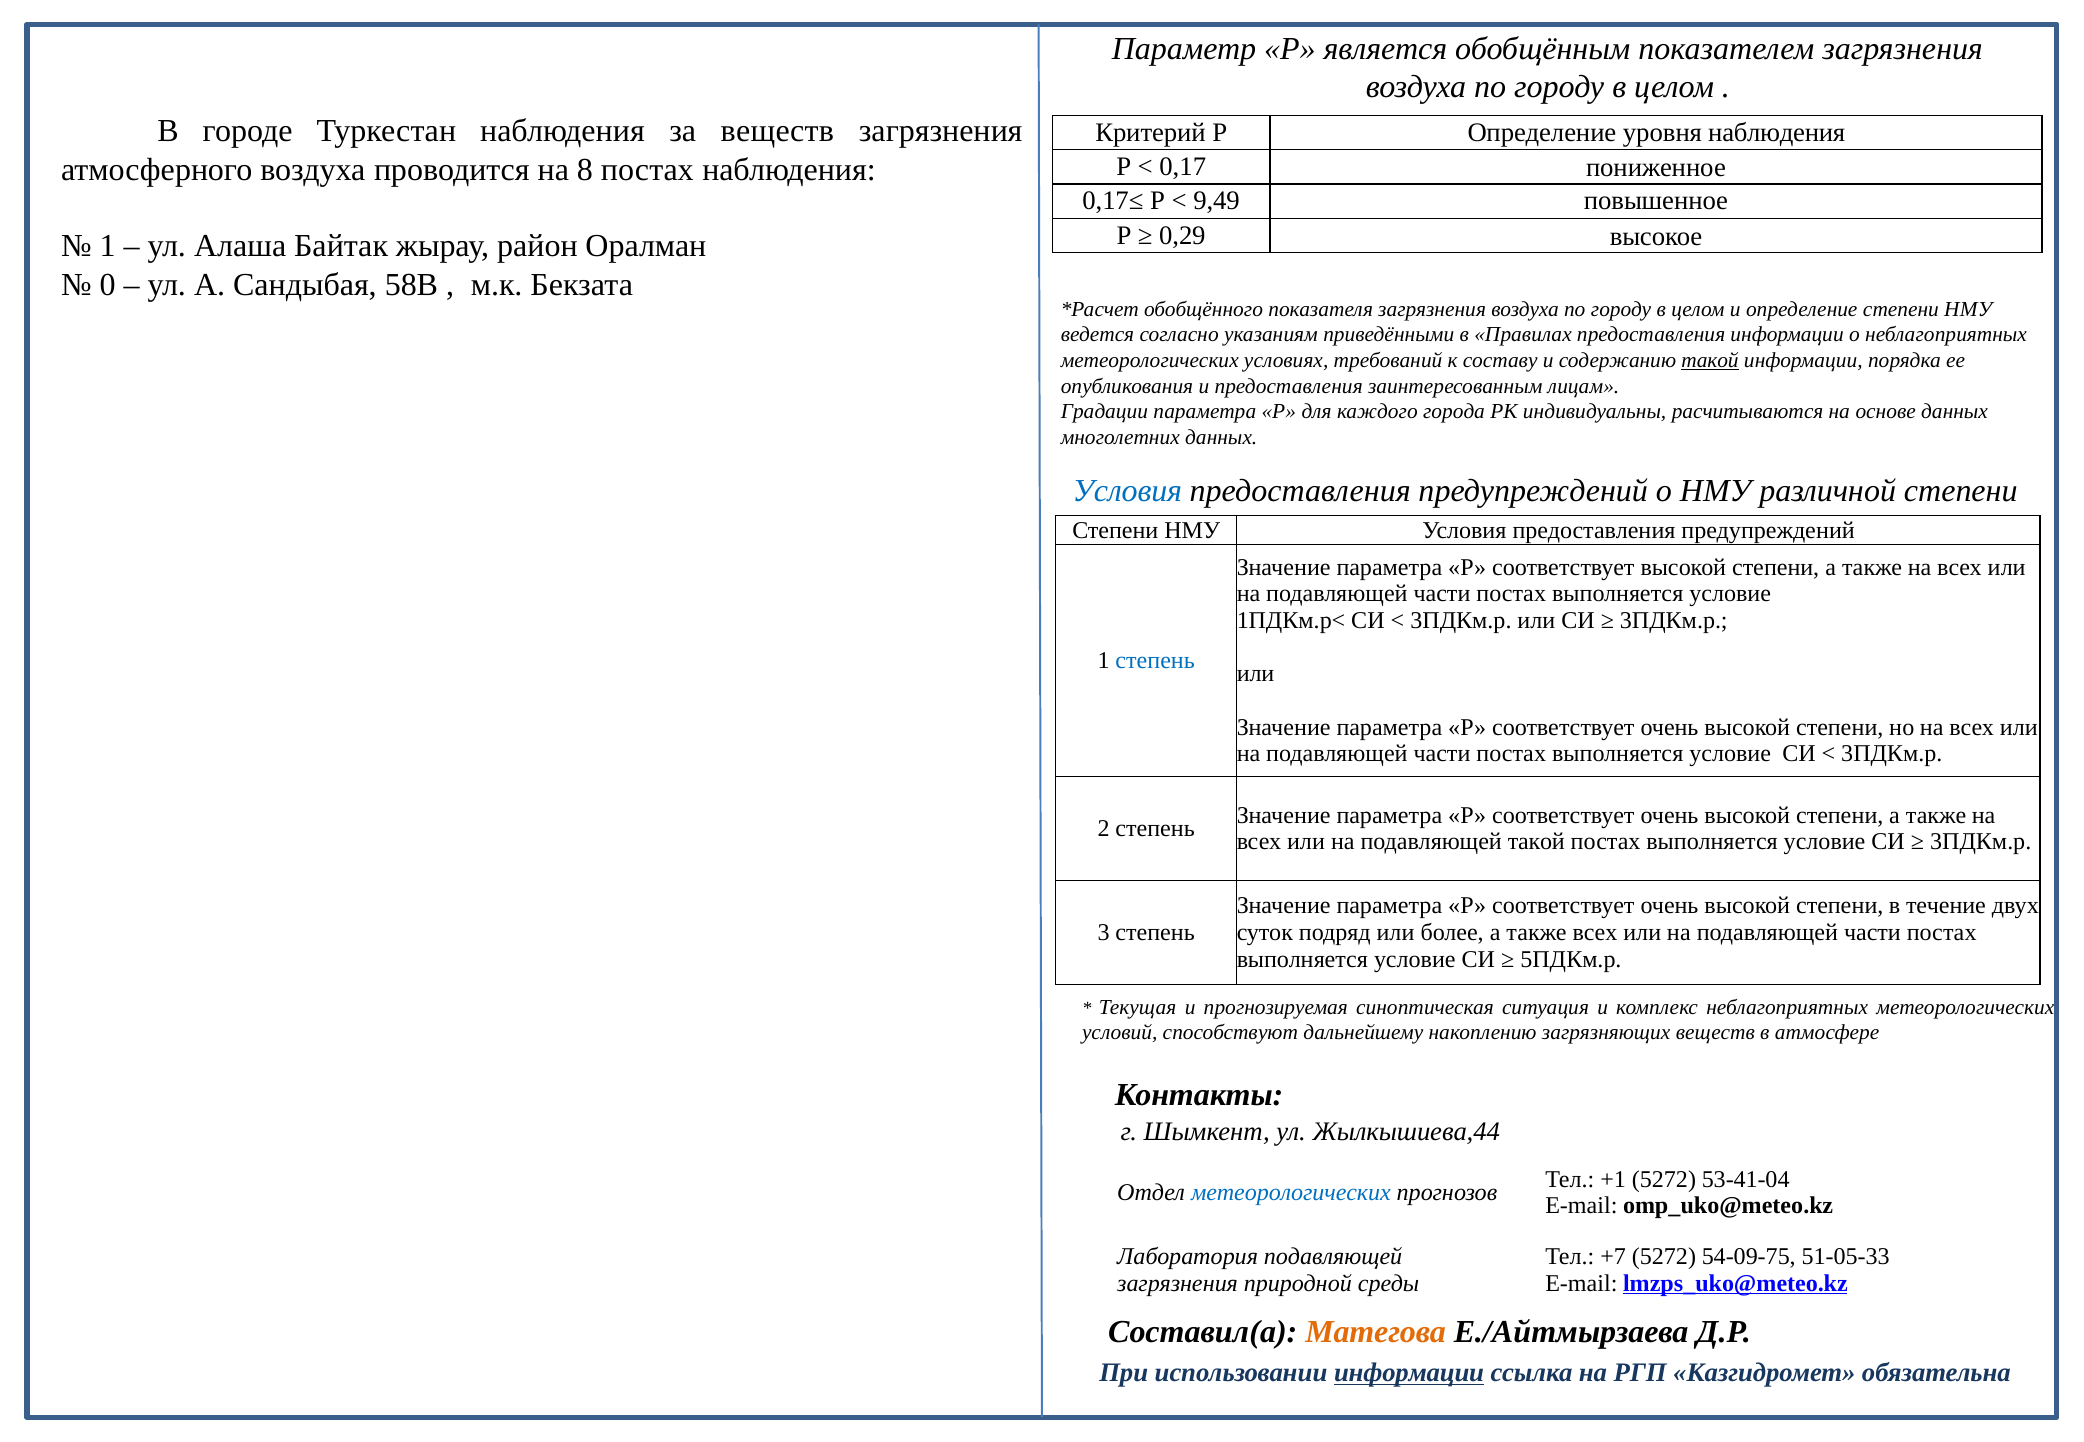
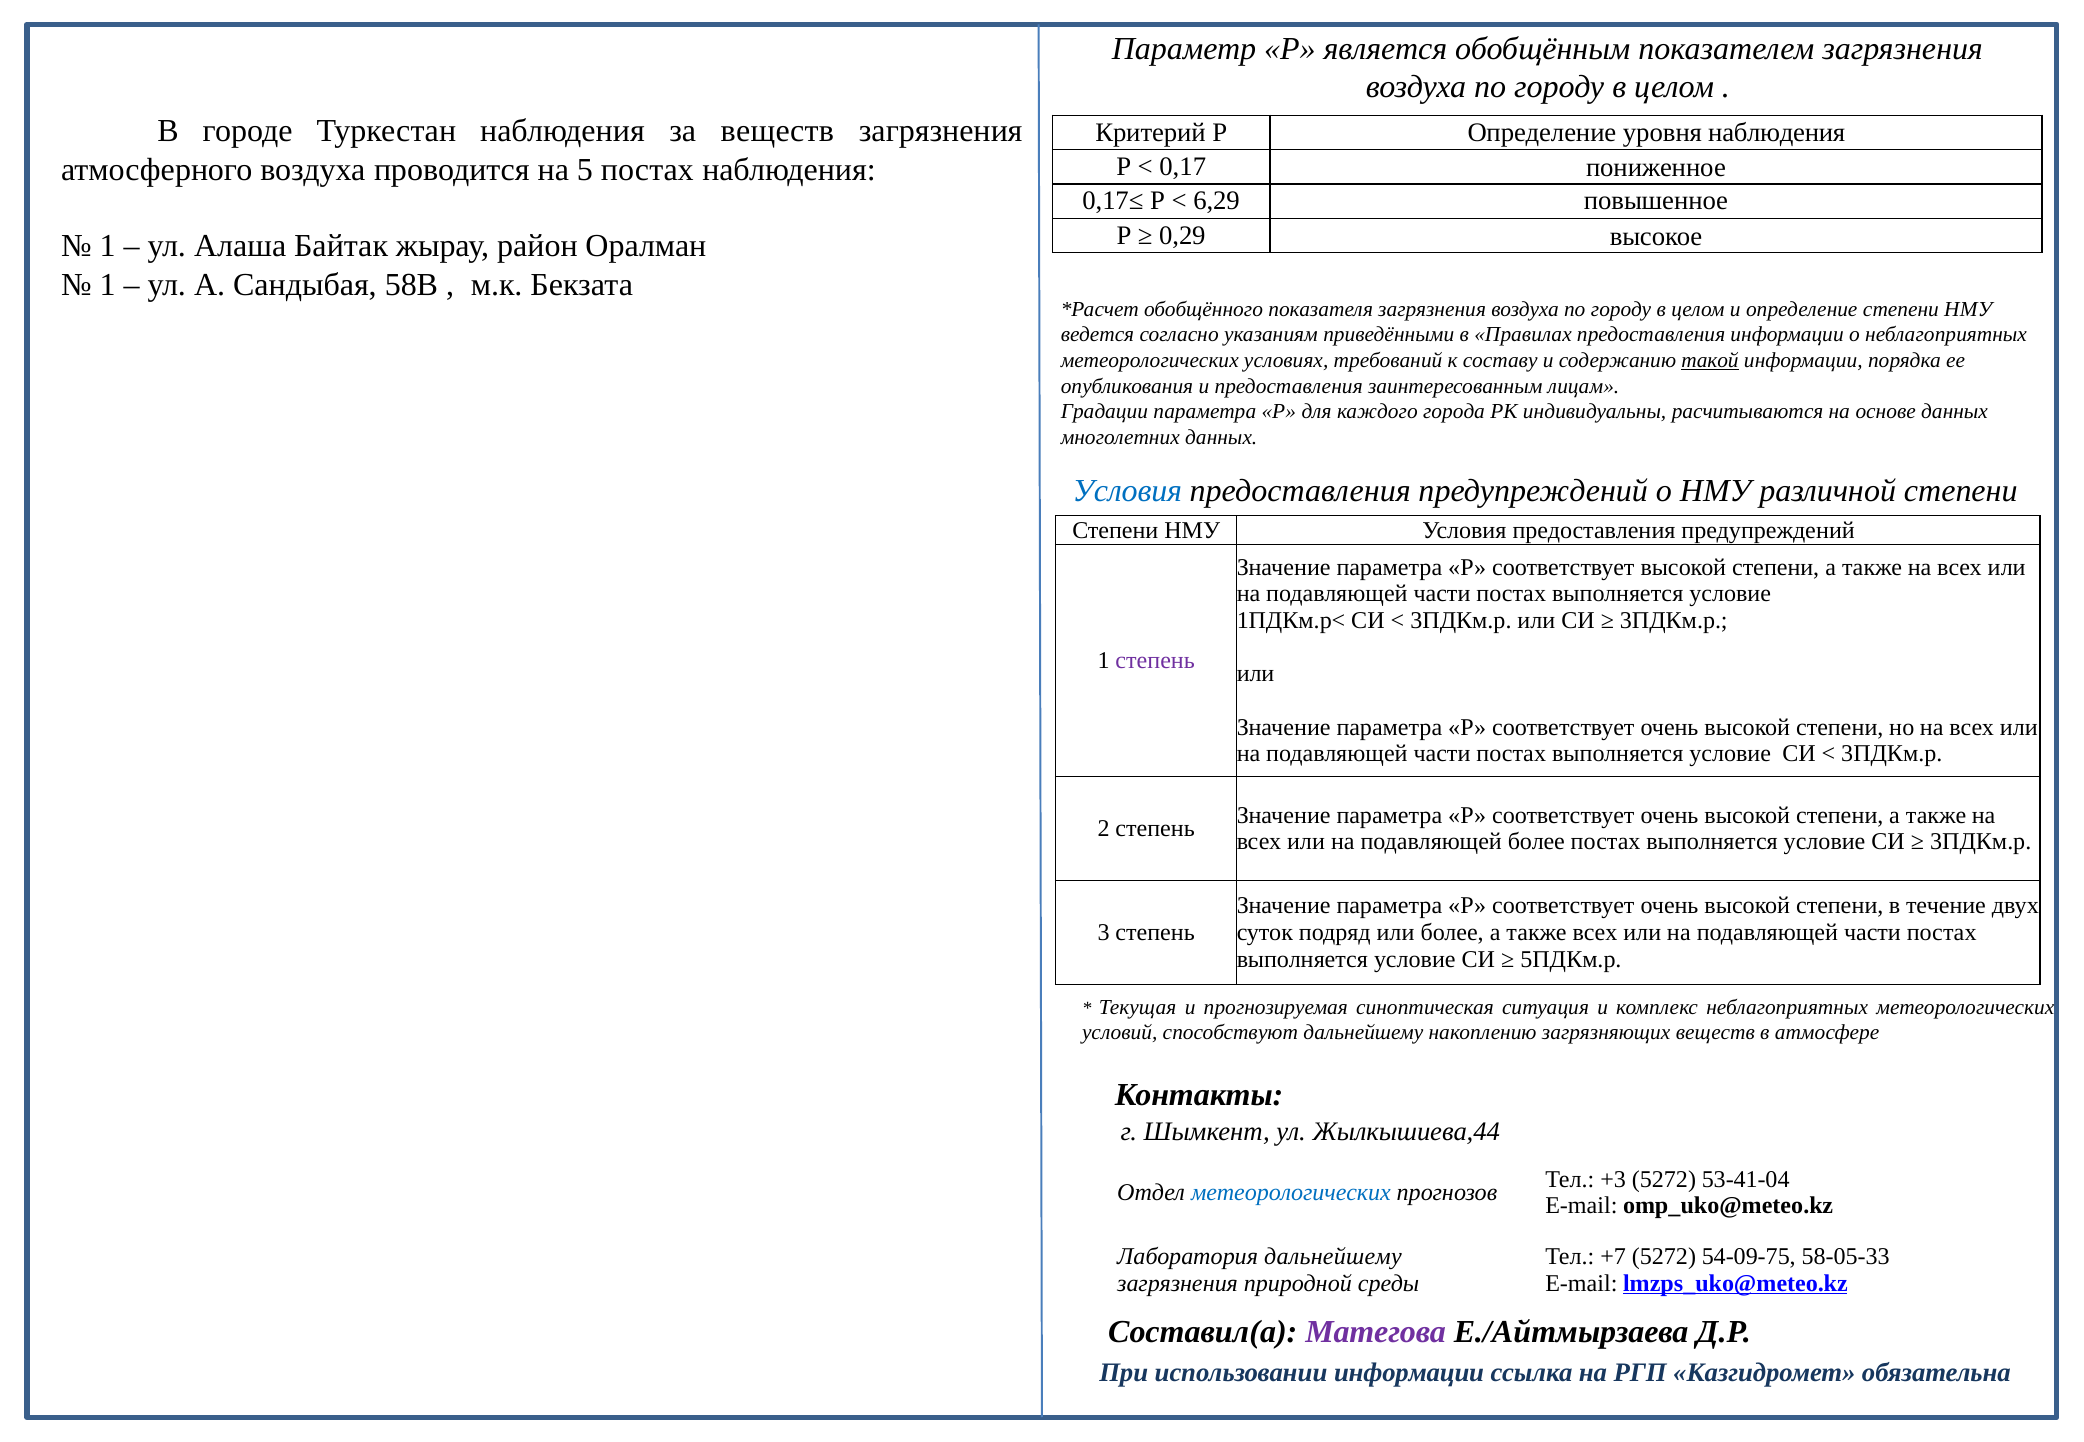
8: 8 -> 5 (585, 170)
9,49: 9,49 -> 6,29 (1217, 201)
0: 0 -> 1 (108, 285)
степень colour: blue -> purple (1155, 661)
подавляющей такой: такой -> более (1536, 842)
+1: +1 -> +3 (1613, 1180)
Лаборатория подавляющей: подавляющей -> дальнейшему (1333, 1257)
51-05-33: 51-05-33 -> 58-05-33 (1846, 1257)
Матегова colour: orange -> purple (1376, 1332)
информации underline: present -> none (1409, 1374)
